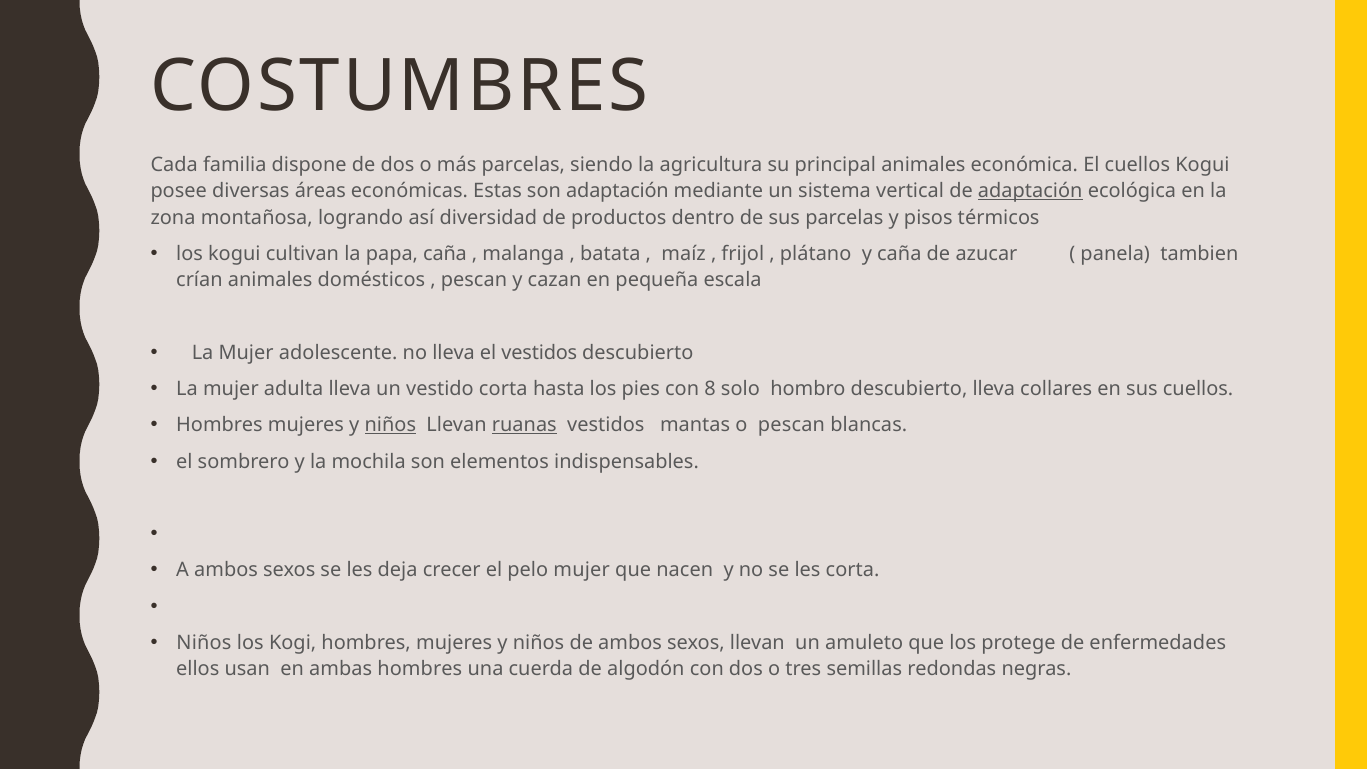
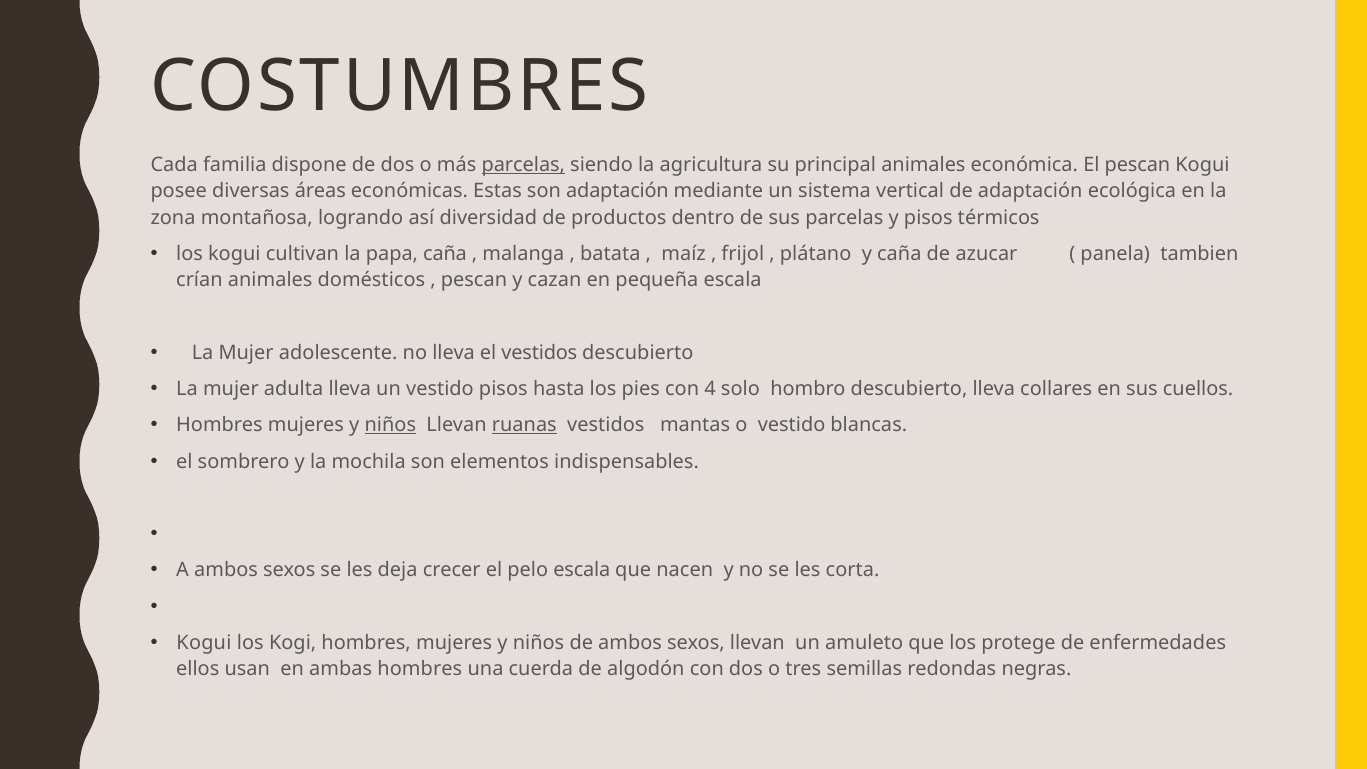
parcelas underline: none -> present (523, 165)
El cuellos: cuellos -> pescan (1137, 165)
adaptación underline: present -> none (1030, 191)
vestido corta: corta -> pisos (503, 389)
8: 8 -> 4 (710, 389)
o pescan: pescan -> vestido (792, 425)
pelo mujer: mujer -> escala (582, 570)
Niños: Niños -> Kogui (204, 643)
